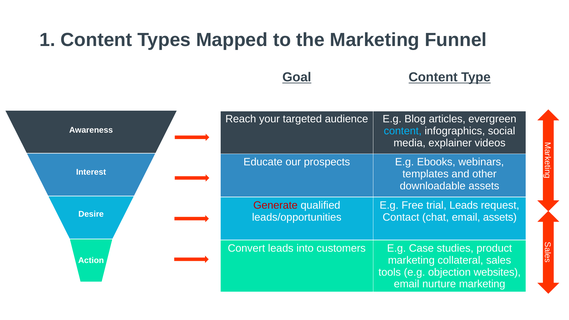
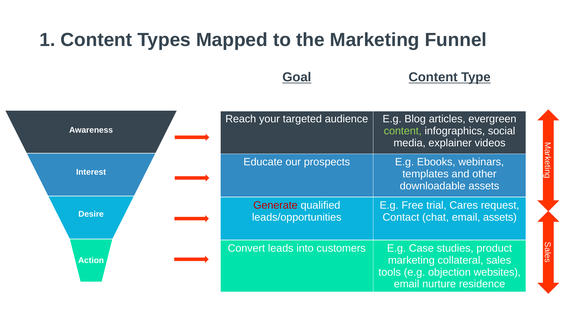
content colour: light blue -> light green (403, 131)
trial Leads: Leads -> Cares (464, 205)
nurture marketing: marketing -> residence (482, 284)
